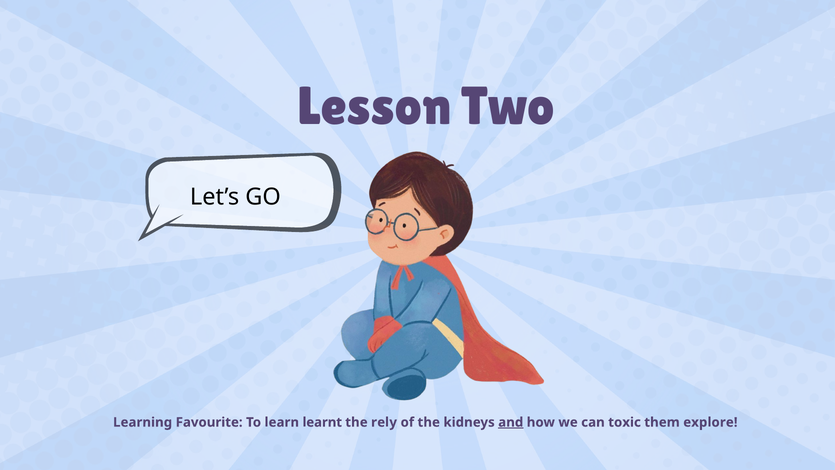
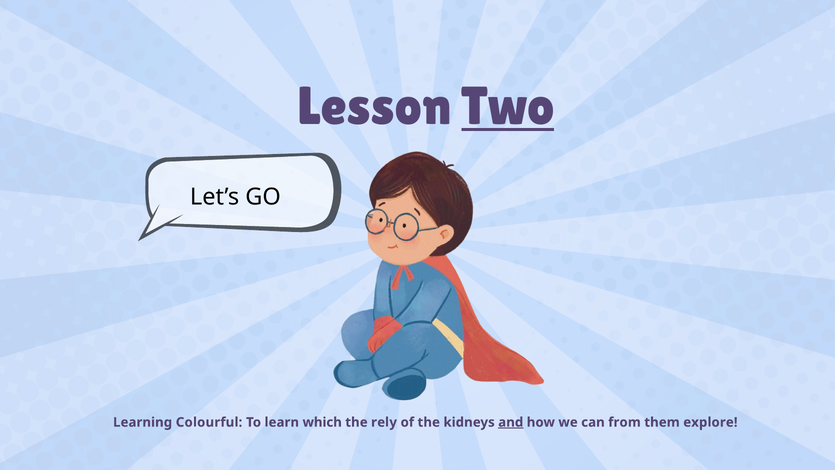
Two underline: none -> present (508, 106)
Favourite: Favourite -> Colourful (209, 422)
learnt: learnt -> which (322, 422)
toxic: toxic -> from (624, 422)
